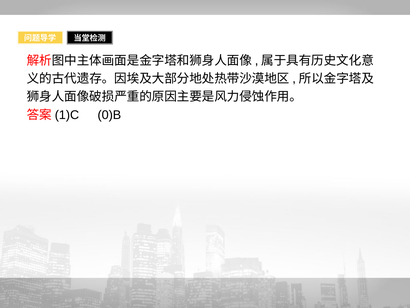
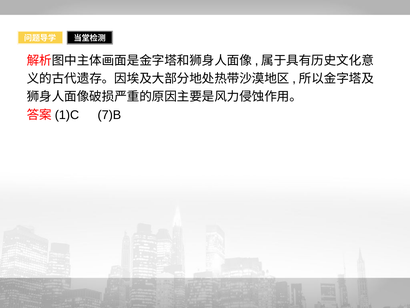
0)B: 0)B -> 7)B (109, 115)
